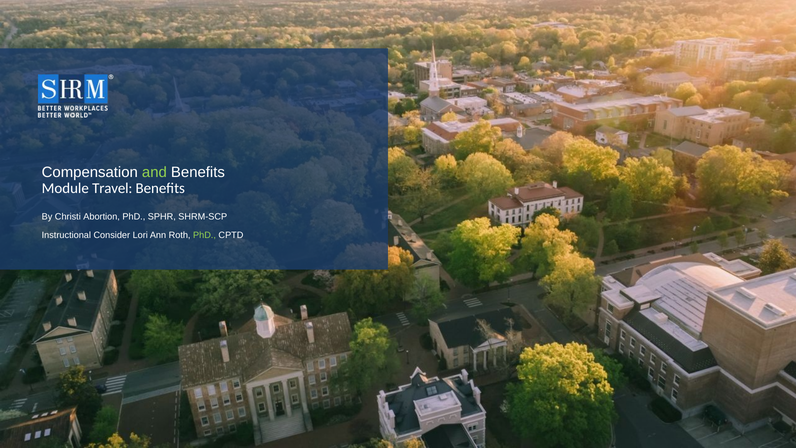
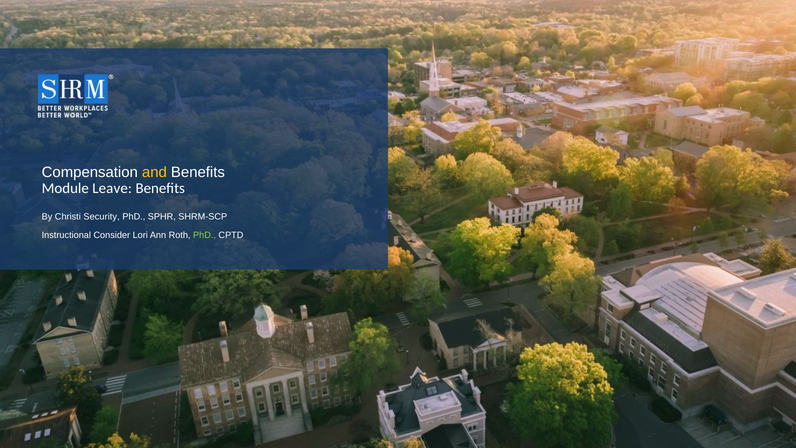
and colour: light green -> yellow (154, 172)
Travel: Travel -> Leave (112, 188)
Abortion: Abortion -> Security (102, 217)
